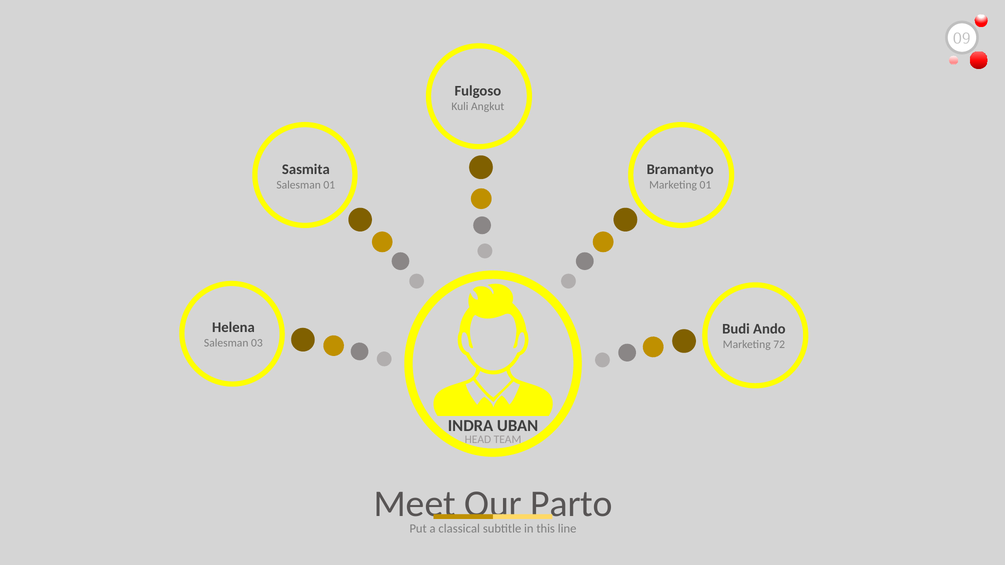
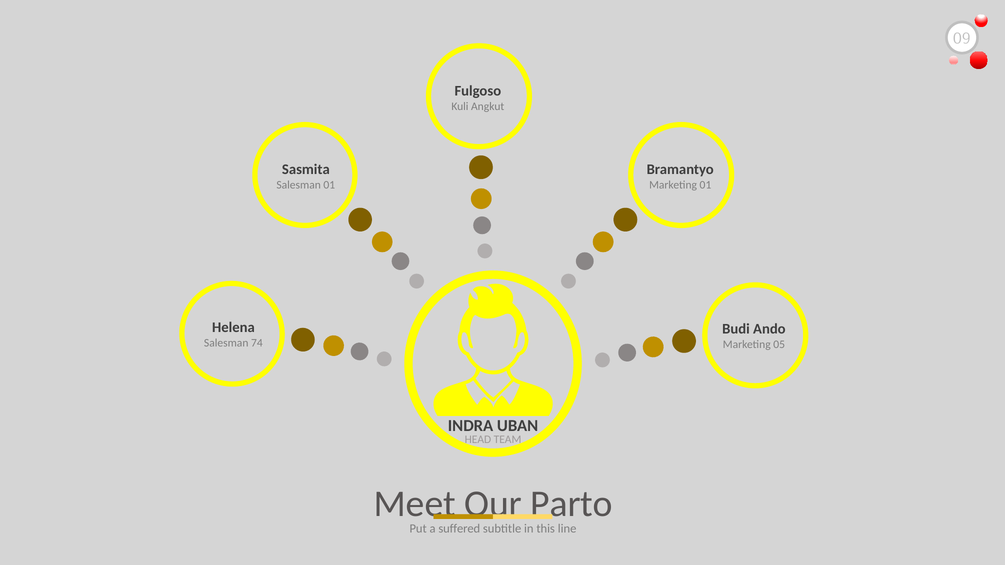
03: 03 -> 74 (257, 343)
72: 72 -> 05 (779, 345)
classical: classical -> suffered (459, 529)
